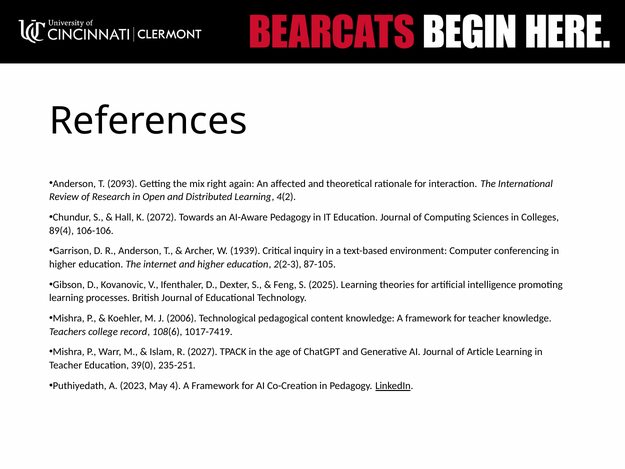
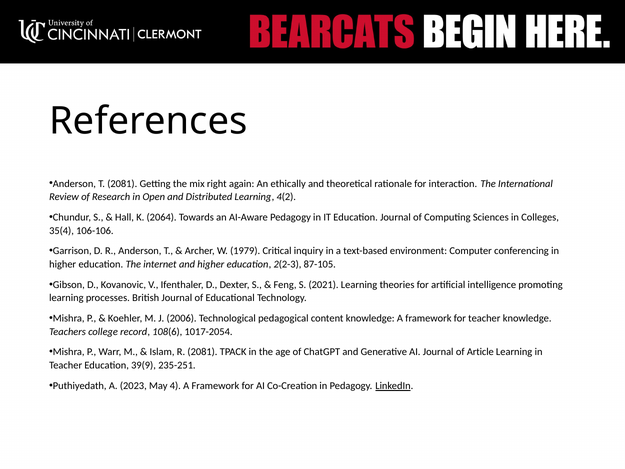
T 2093: 2093 -> 2081 (122, 184)
affected: affected -> ethically (288, 184)
2072: 2072 -> 2064 (162, 217)
89(4: 89(4 -> 35(4 (62, 231)
1939: 1939 -> 1979 (245, 251)
2025: 2025 -> 2021 (324, 285)
1017-7419: 1017-7419 -> 1017-2054 (209, 332)
R 2027: 2027 -> 2081 (202, 352)
39(0: 39(0 -> 39(9 (144, 365)
